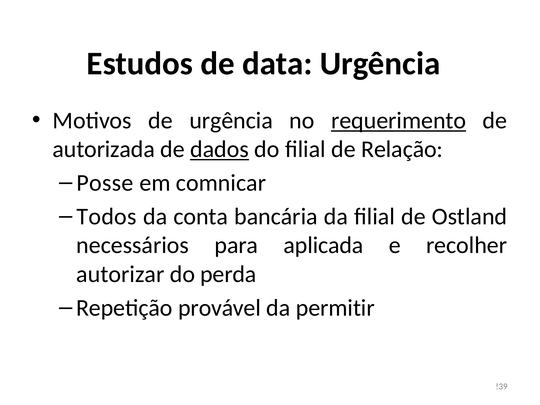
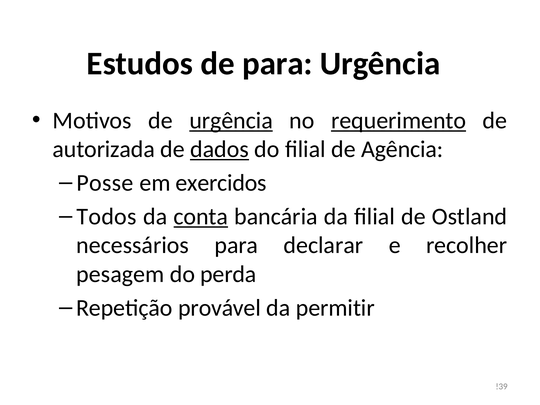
de data: data -> para (277, 64)
urgência underline: none -> present (231, 121)
Relação: Relação -> Agência (402, 149)
comnicar: comnicar -> exercidos (221, 183)
conta underline: none -> present (201, 217)
aplicada: aplicada -> declarar (323, 245)
autorizar: autorizar -> pesagem (120, 274)
